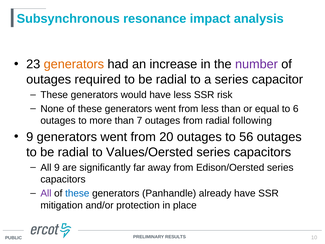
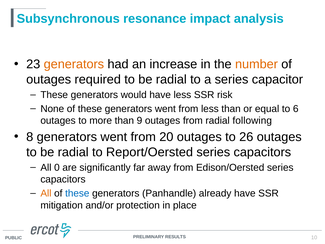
number colour: purple -> orange (256, 64)
7: 7 -> 9 (139, 121)
9: 9 -> 8 (30, 137)
56: 56 -> 26 (246, 137)
Values/Oersted: Values/Oersted -> Report/Oersted (150, 152)
All 9: 9 -> 0 (57, 167)
All colour: purple -> orange (46, 193)
